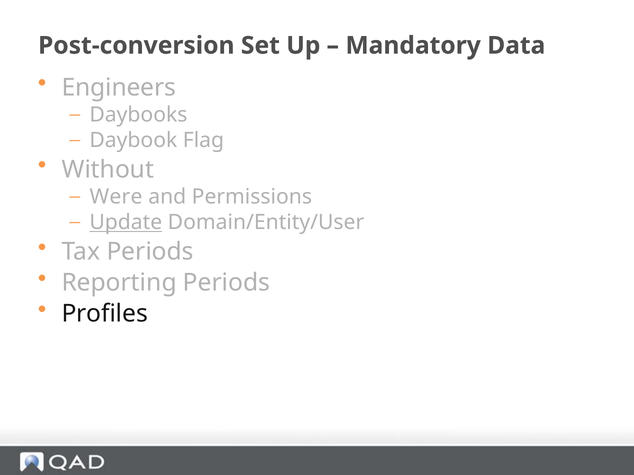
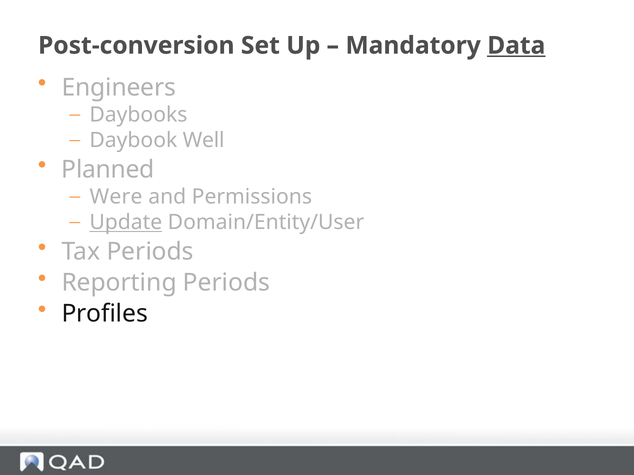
Data underline: none -> present (516, 46)
Flag: Flag -> Well (204, 140)
Without: Without -> Planned (108, 170)
